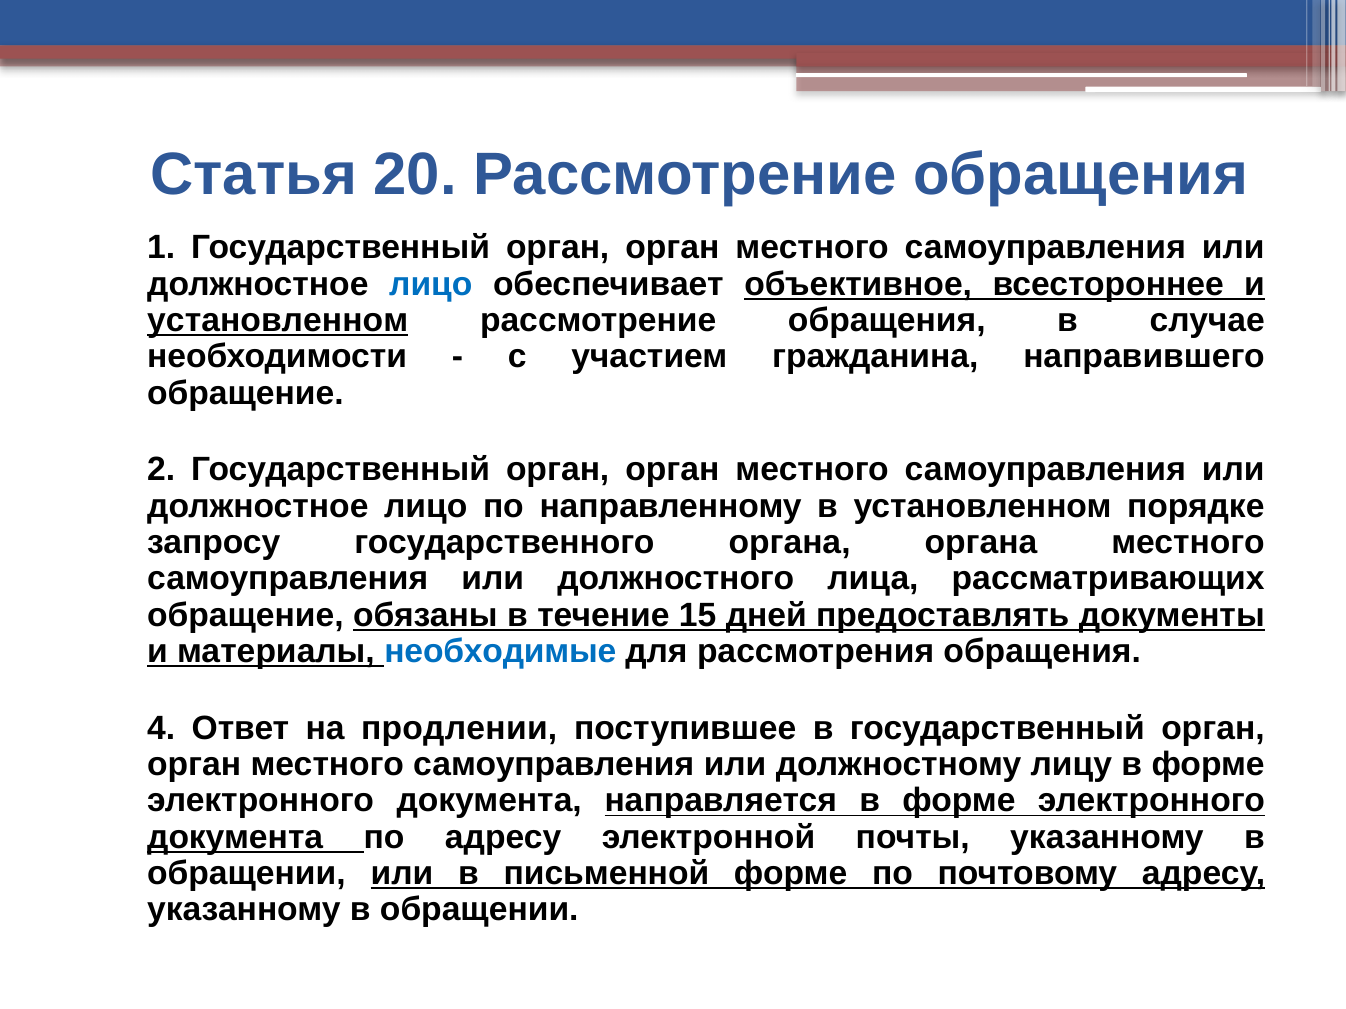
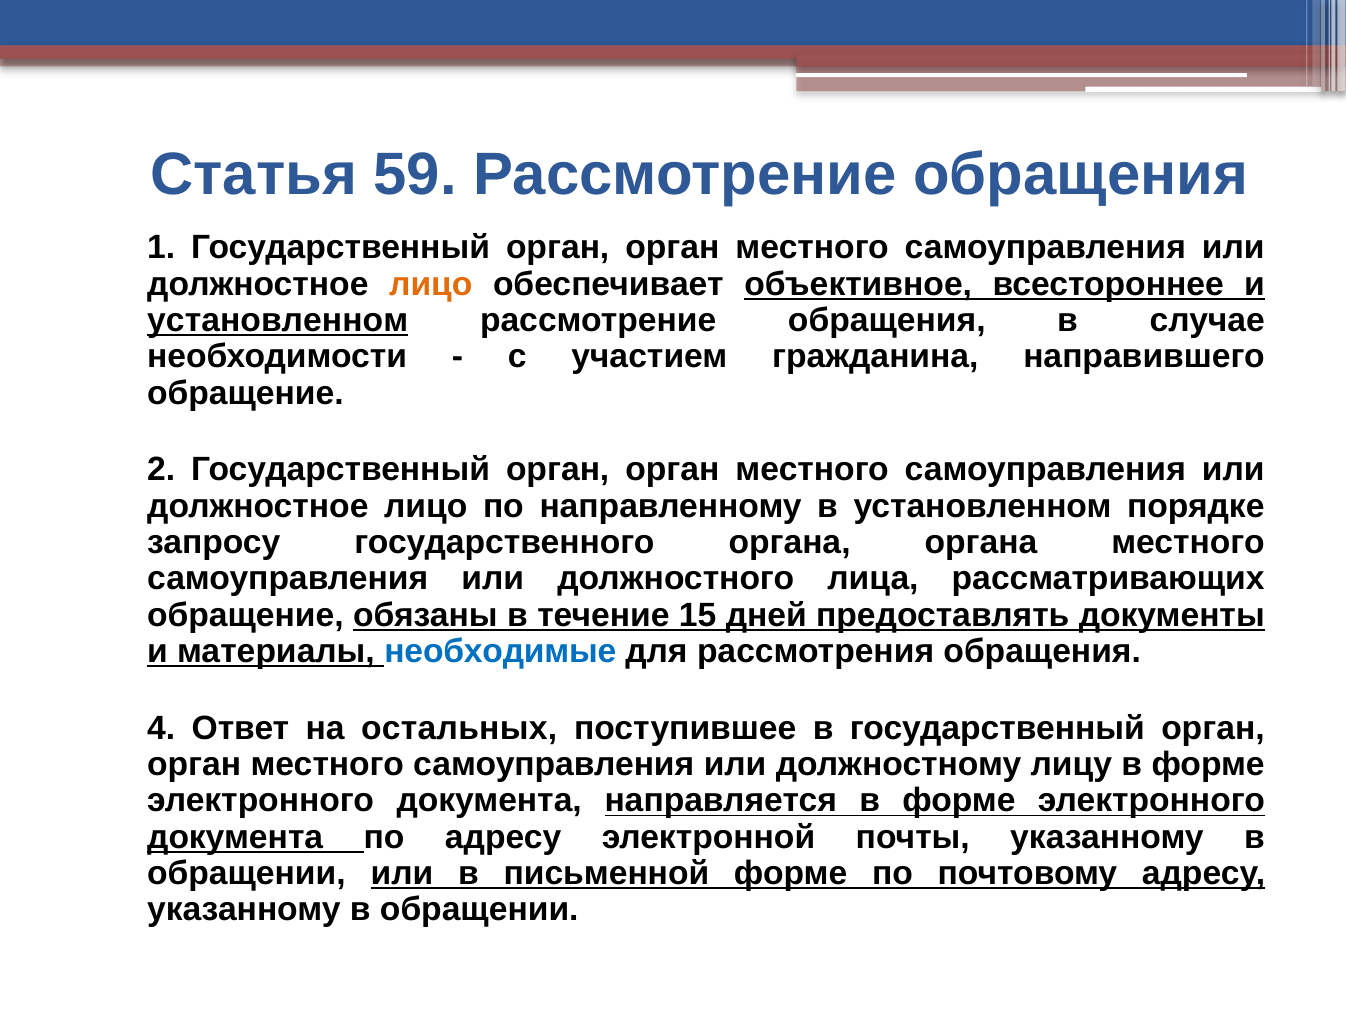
20: 20 -> 59 (415, 175)
лицо colour: blue -> orange (431, 284)
продлении: продлении -> остальных (459, 728)
